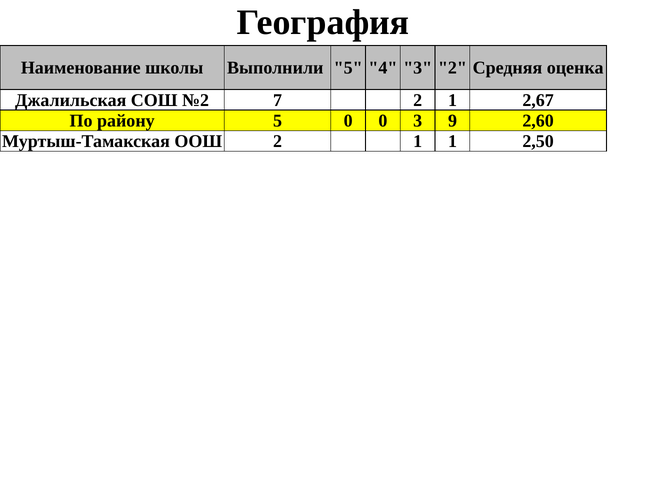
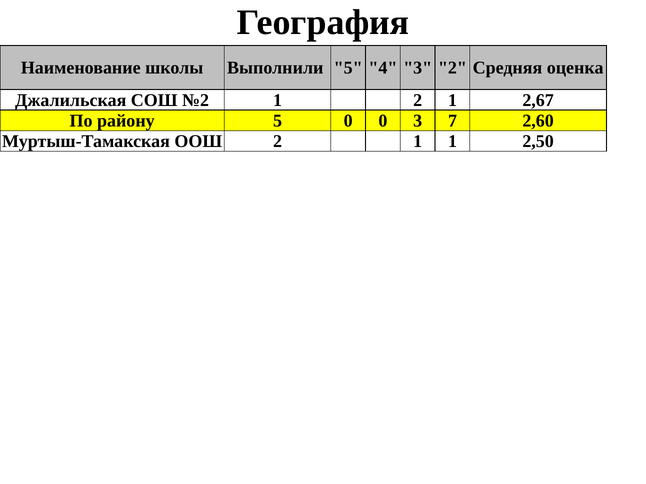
№2 7: 7 -> 1 (278, 100)
9: 9 -> 7 (452, 121)
